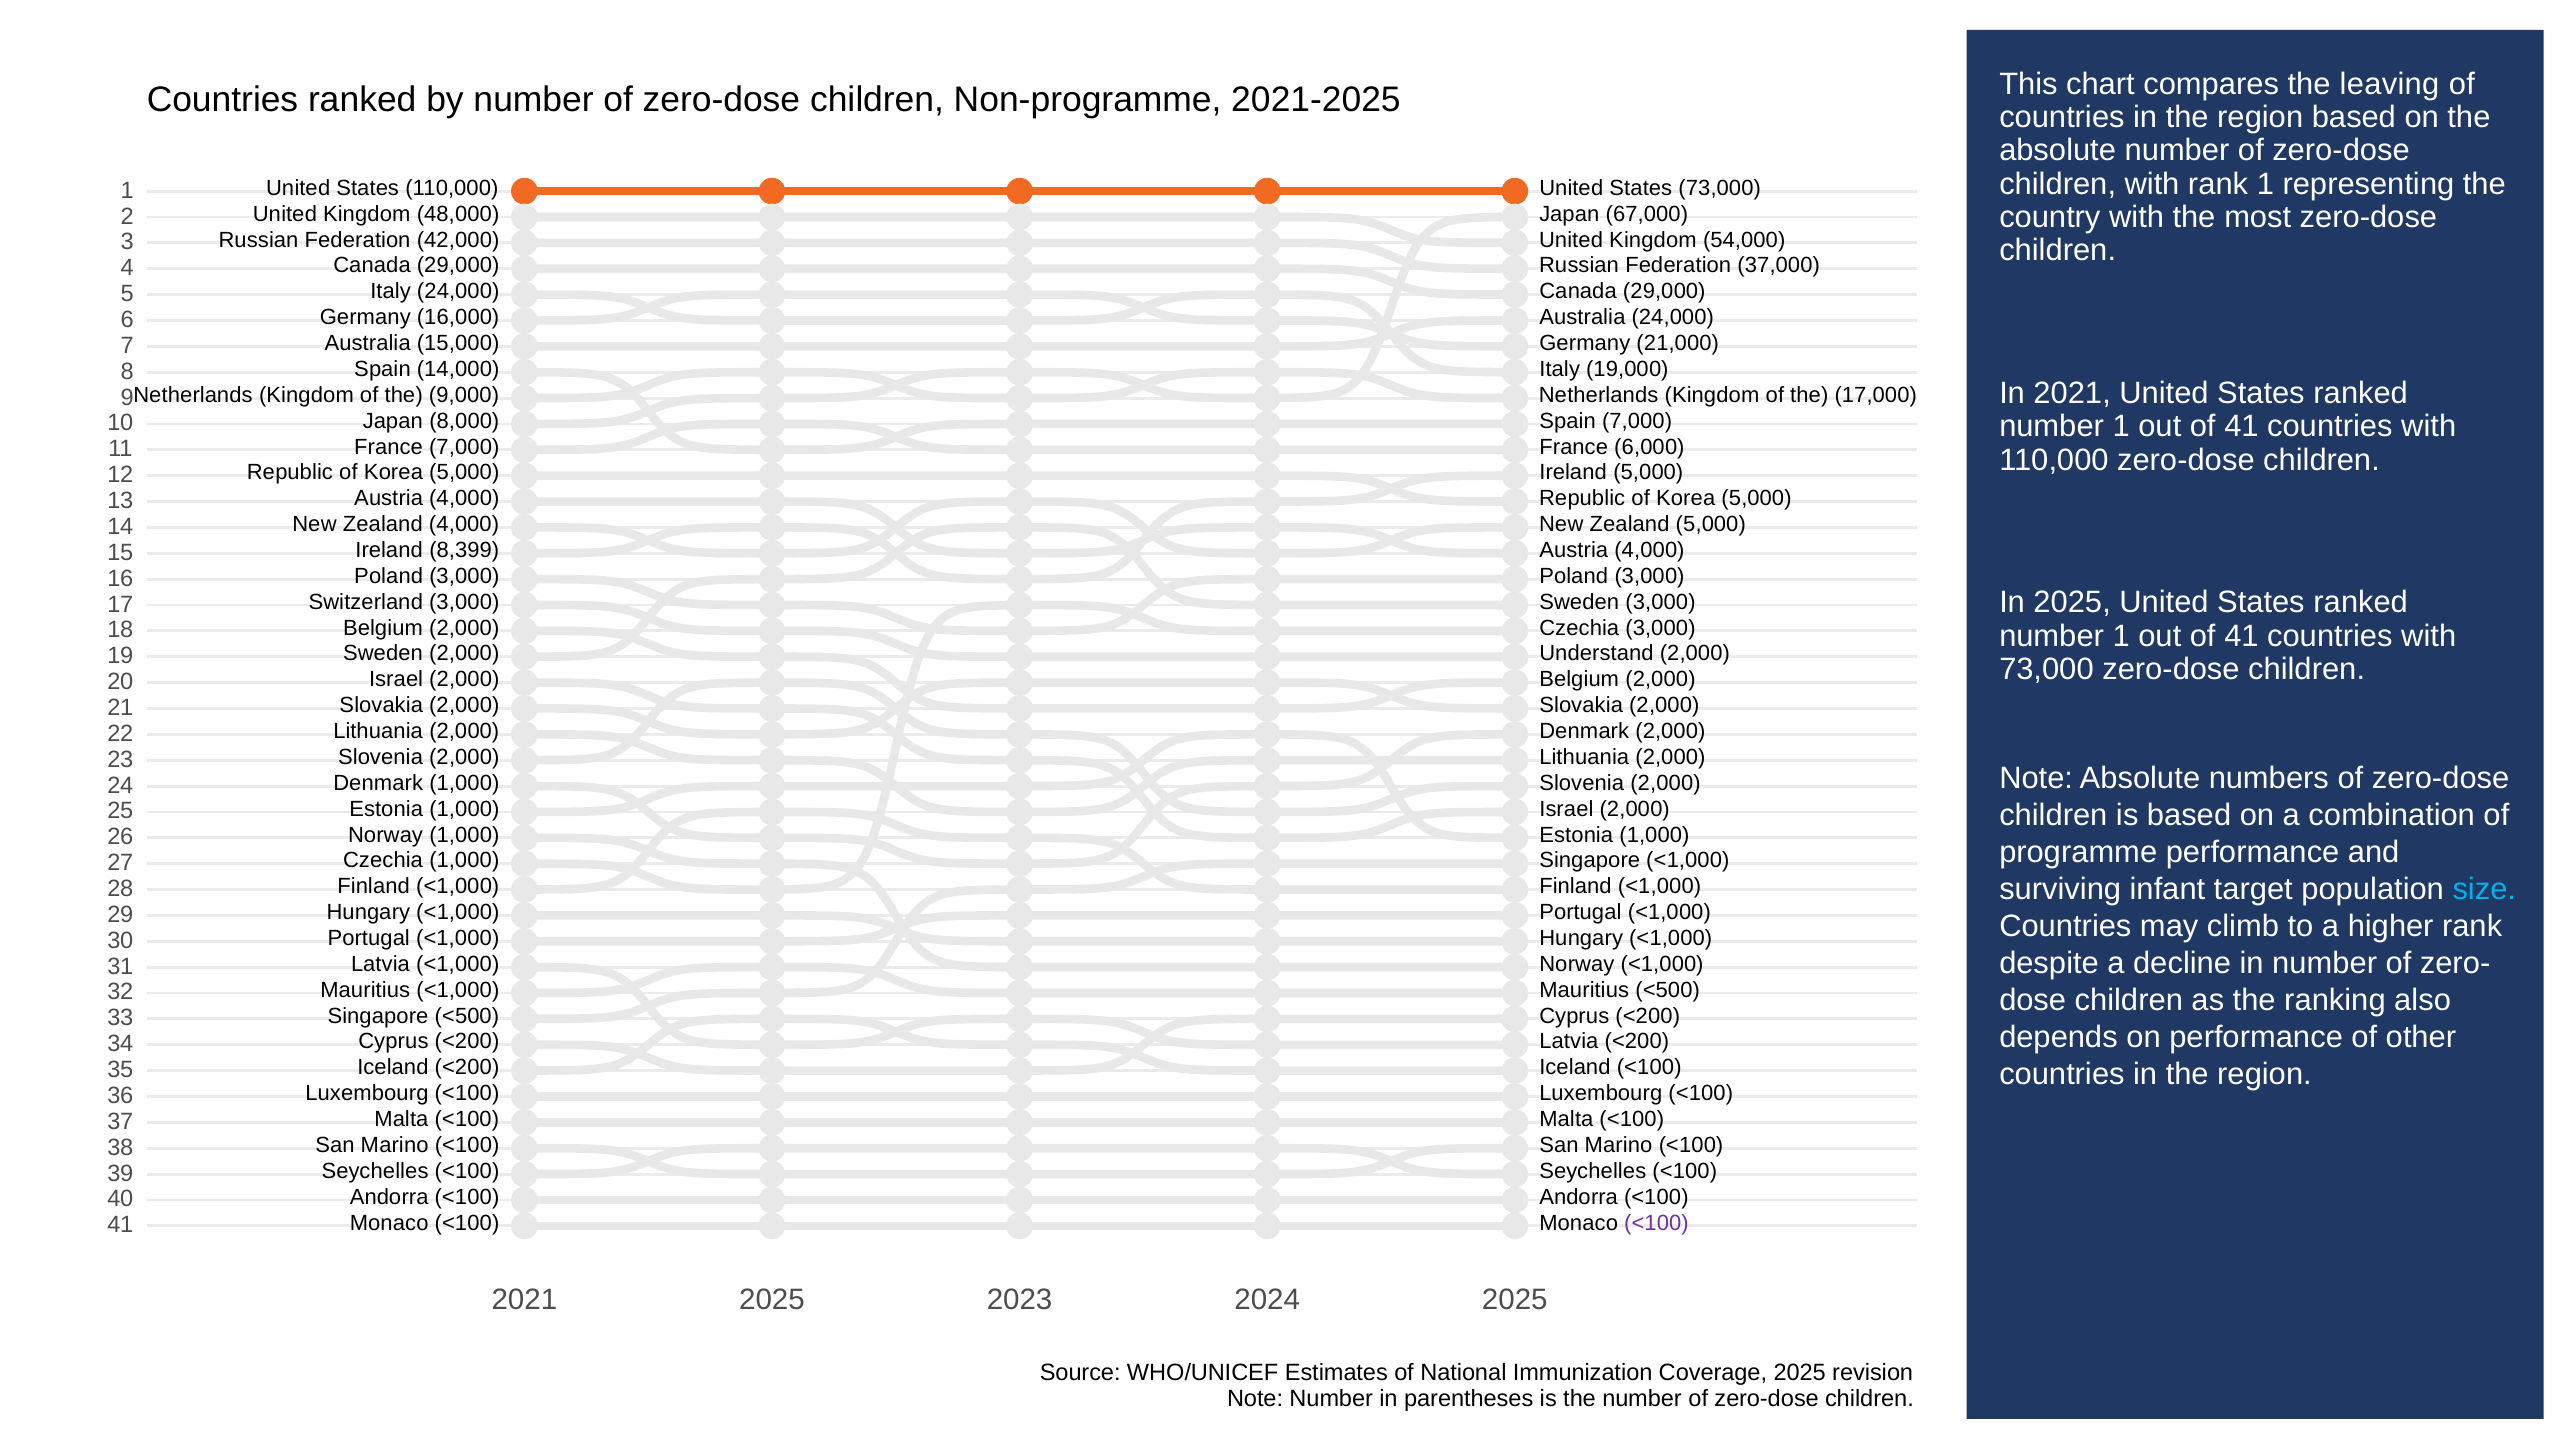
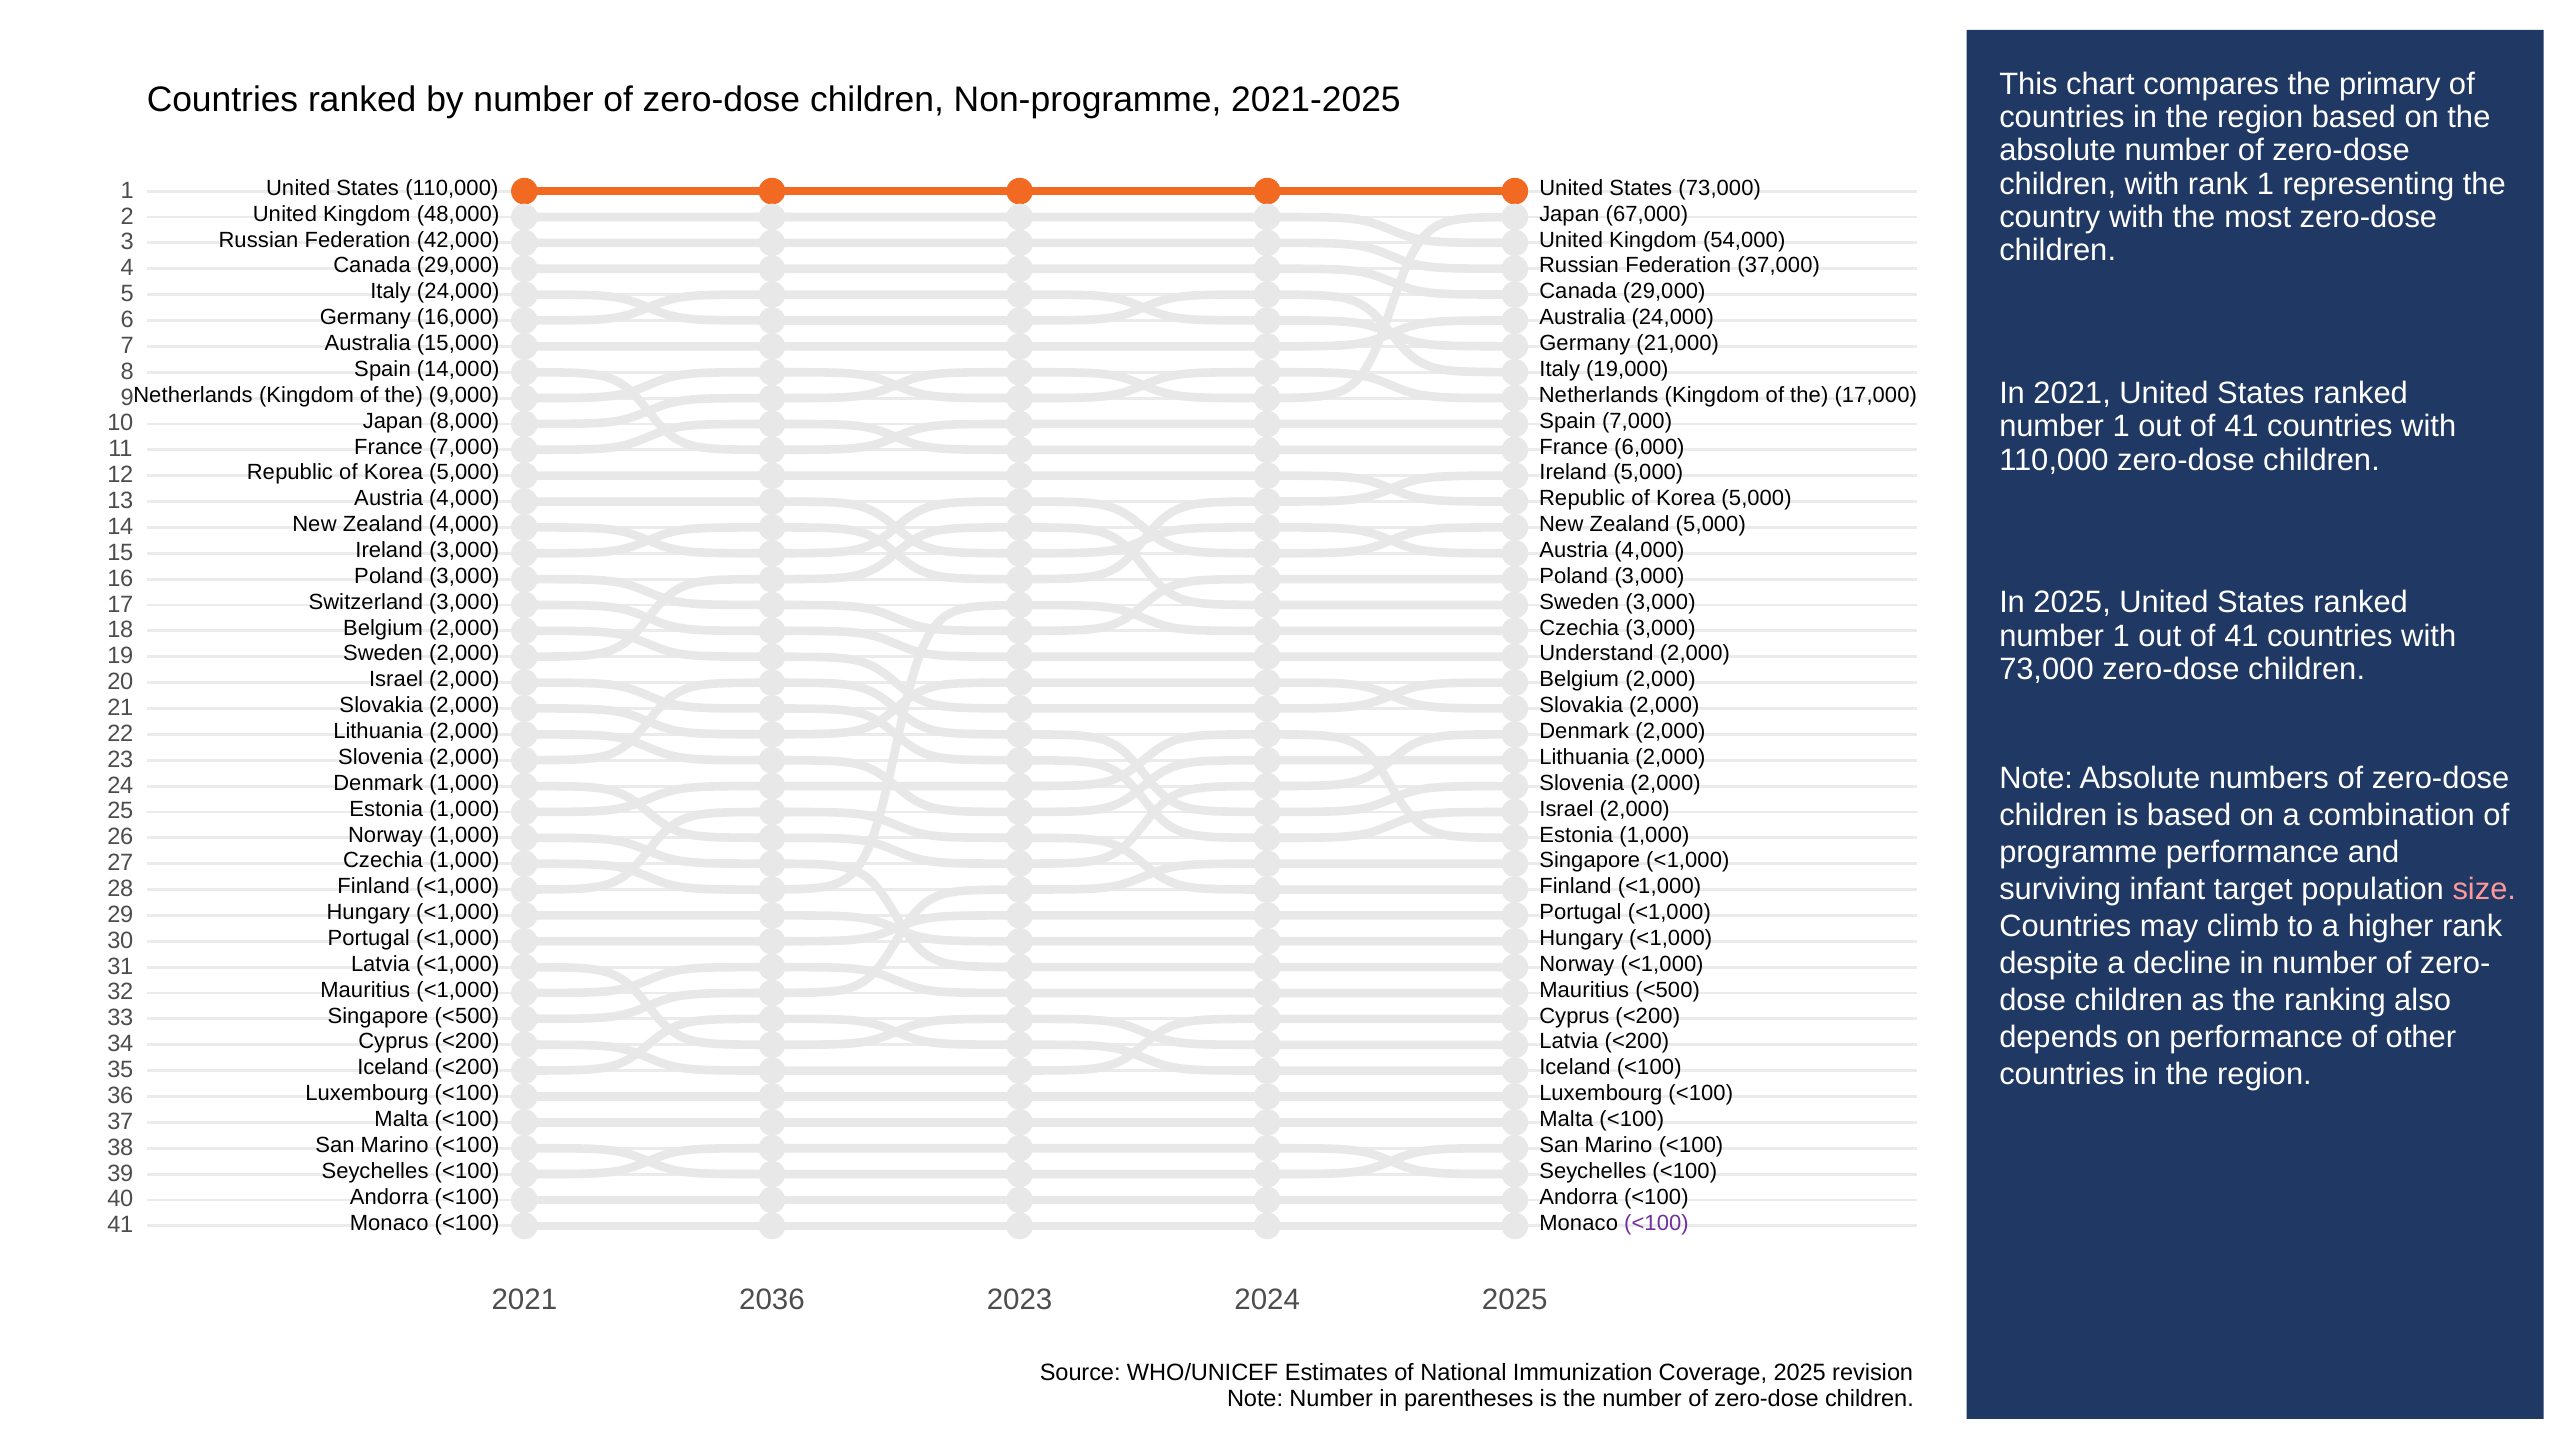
leaving: leaving -> primary (2390, 84)
Ireland 8,399: 8,399 -> 3,000 (464, 550)
size colour: light blue -> pink (2484, 889)
2021 2025: 2025 -> 2036 (772, 1300)
